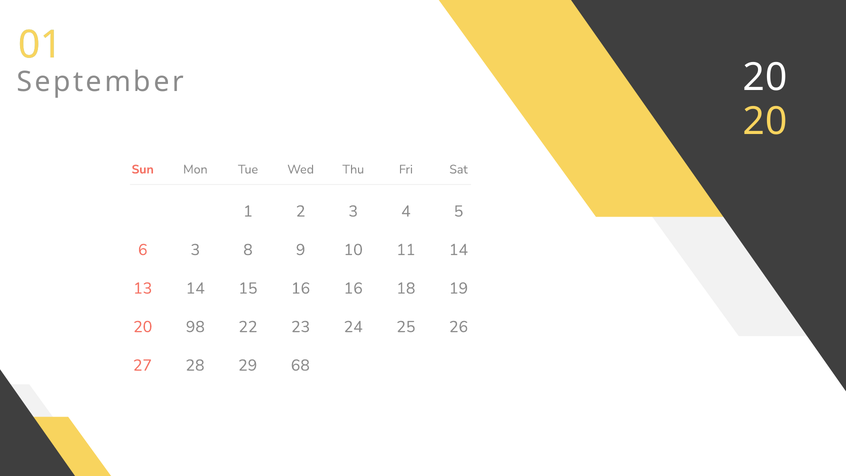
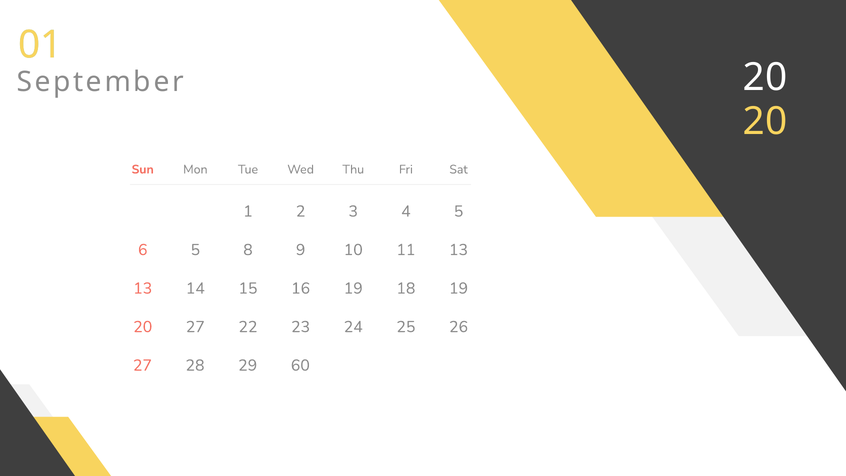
6 3: 3 -> 5 (195, 250)
11 14: 14 -> 13 (459, 250)
16 16: 16 -> 19 (353, 288)
20 98: 98 -> 27 (195, 327)
68: 68 -> 60 (300, 365)
